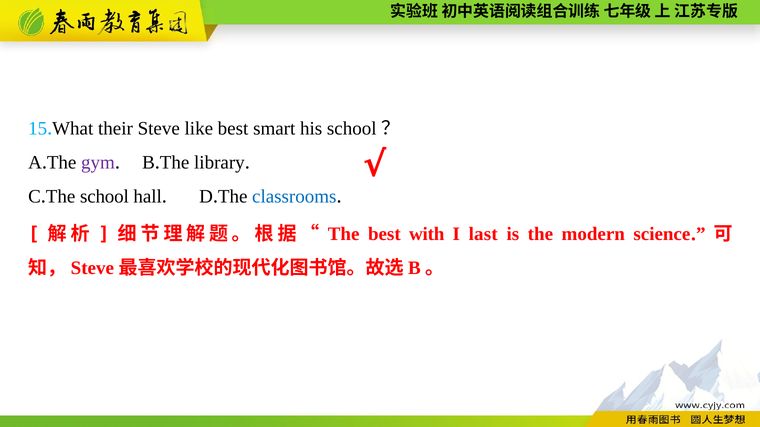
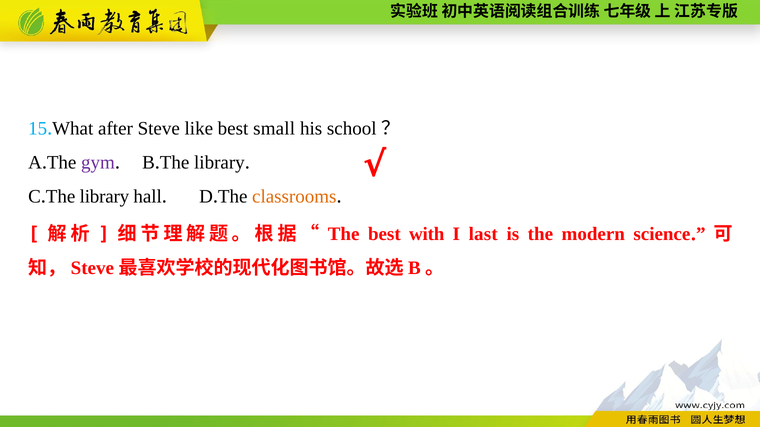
their: their -> after (115, 129)
smart: smart -> small (274, 129)
school: school -> library (104, 197)
classrooms colour: blue -> orange (294, 197)
